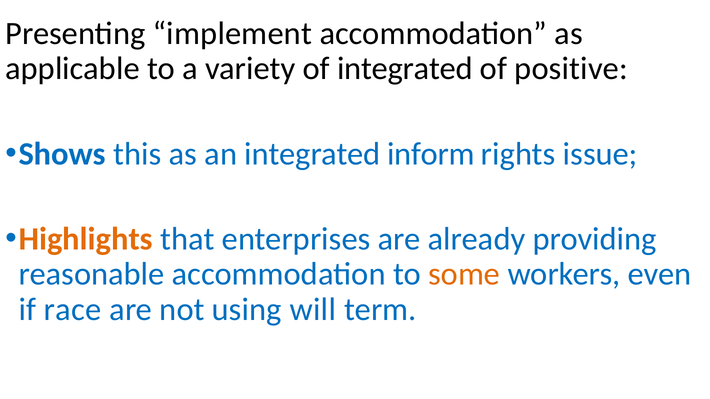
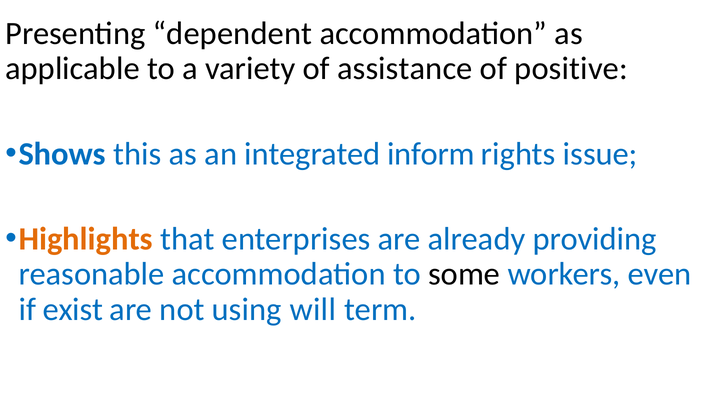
implement: implement -> dependent (232, 34)
of integrated: integrated -> assistance (405, 69)
some colour: orange -> black (464, 274)
race: race -> exist (73, 310)
